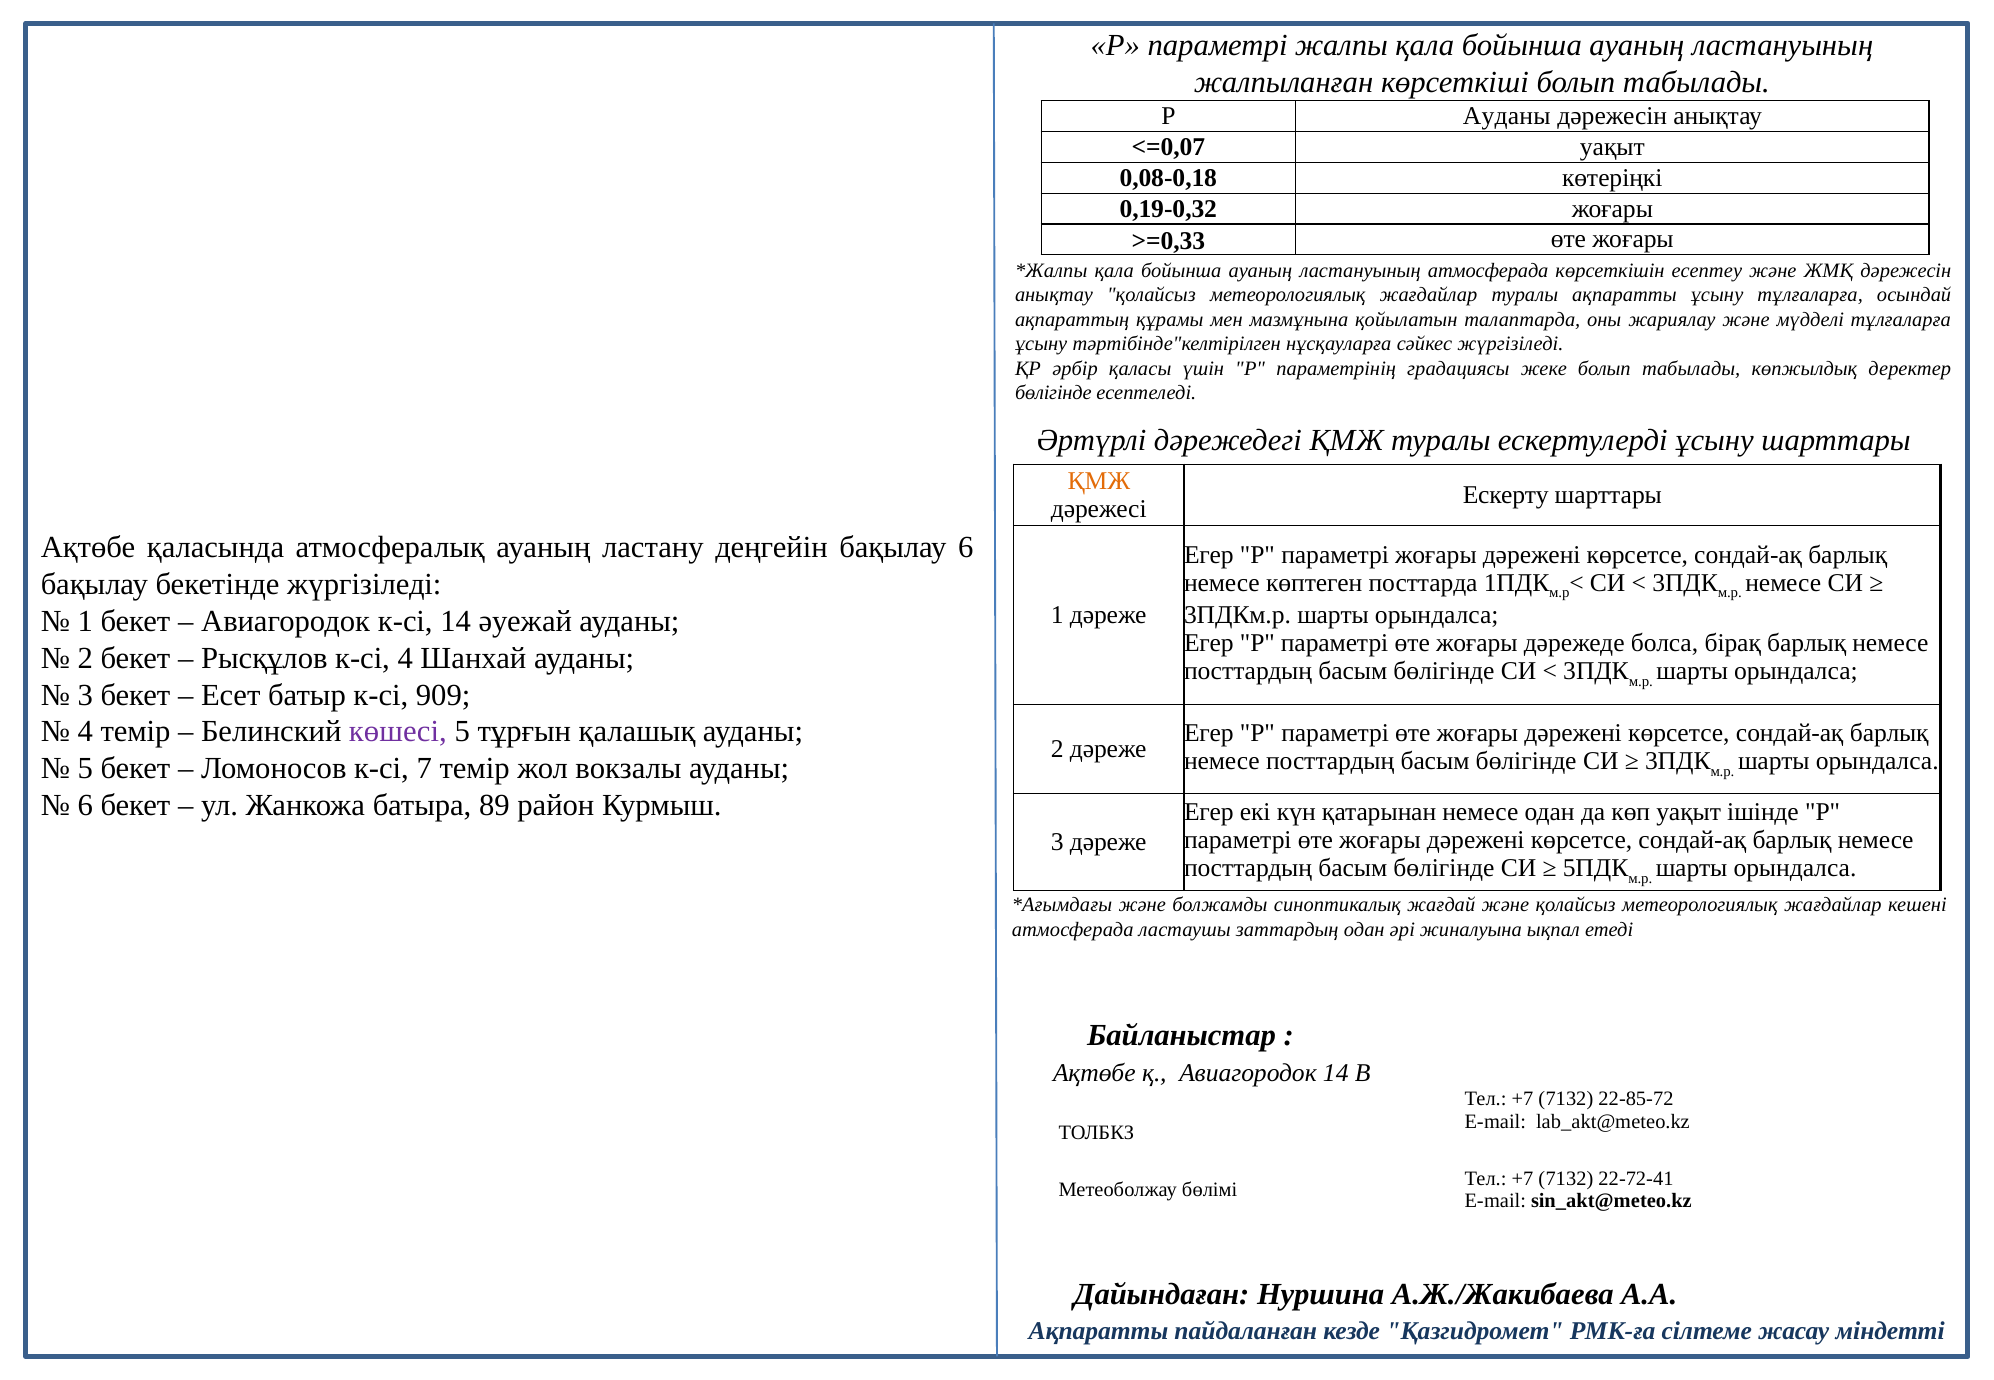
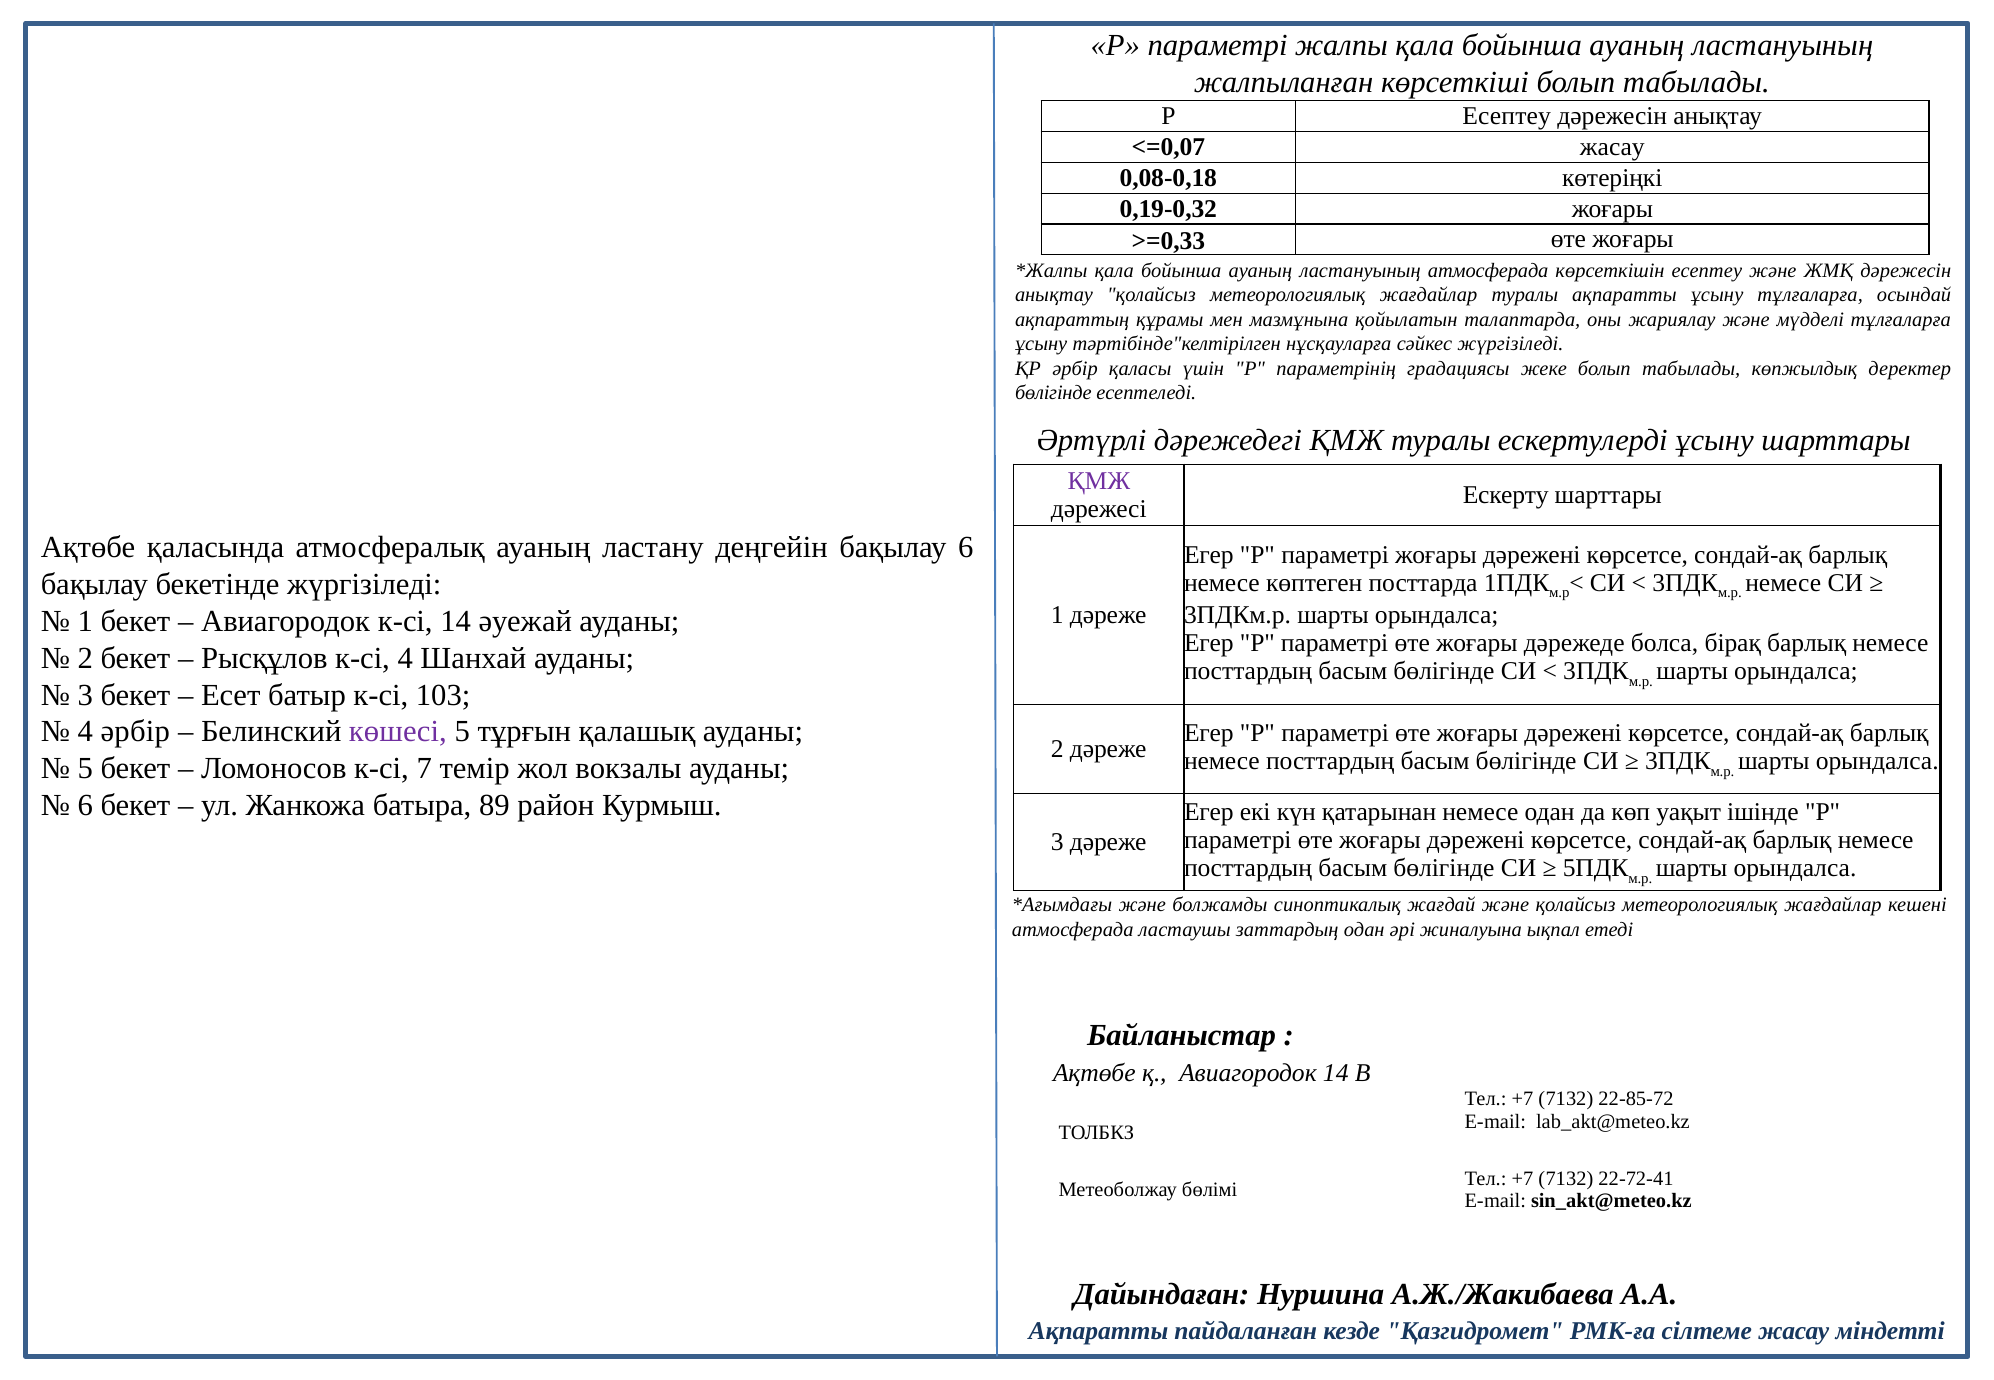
Р Ауданы: Ауданы -> Есептеу (1507, 116)
<=0,07 уақыт: уақыт -> жасау (1612, 147)
ҚМЖ colour: orange -> purple (1099, 481)
909: 909 -> 103 (443, 695)
4 темір: темір -> әрбір (135, 732)
